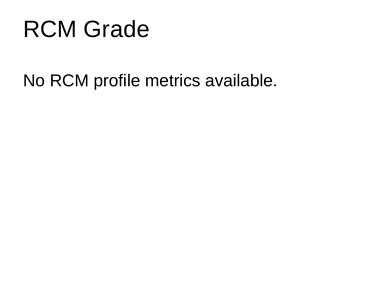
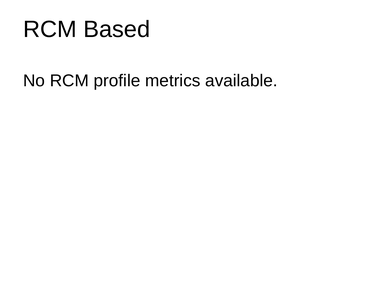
Grade: Grade -> Based (117, 29)
